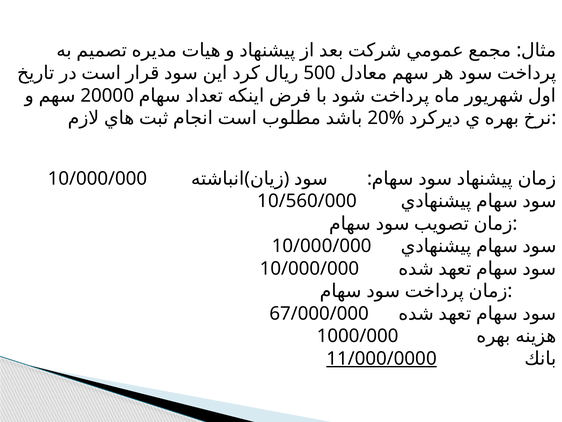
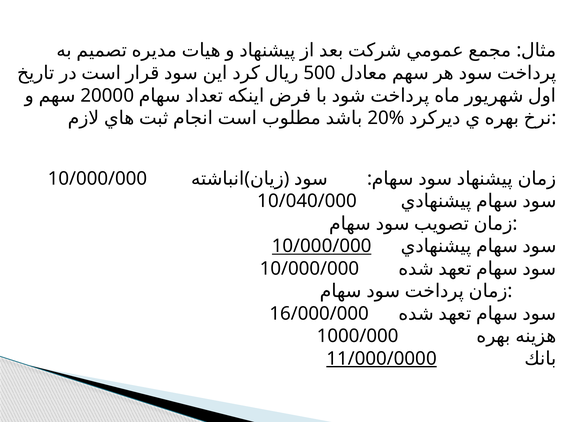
10/560/000: 10/560/000 -> 10/040/000 (307, 201)
10/000/000 underline: none -> present (322, 246)
67/000/000: 67/000/000 -> 16/000/000 (319, 313)
